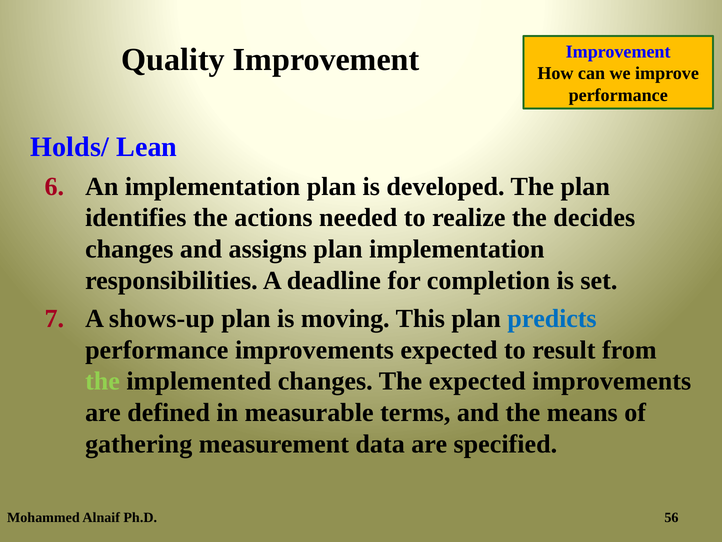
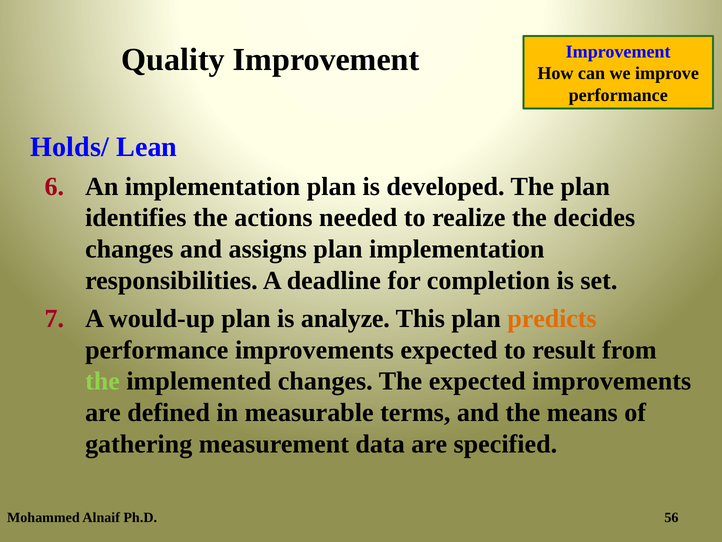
shows-up: shows-up -> would-up (162, 318)
moving: moving -> analyze (345, 318)
predicts colour: blue -> orange (552, 318)
